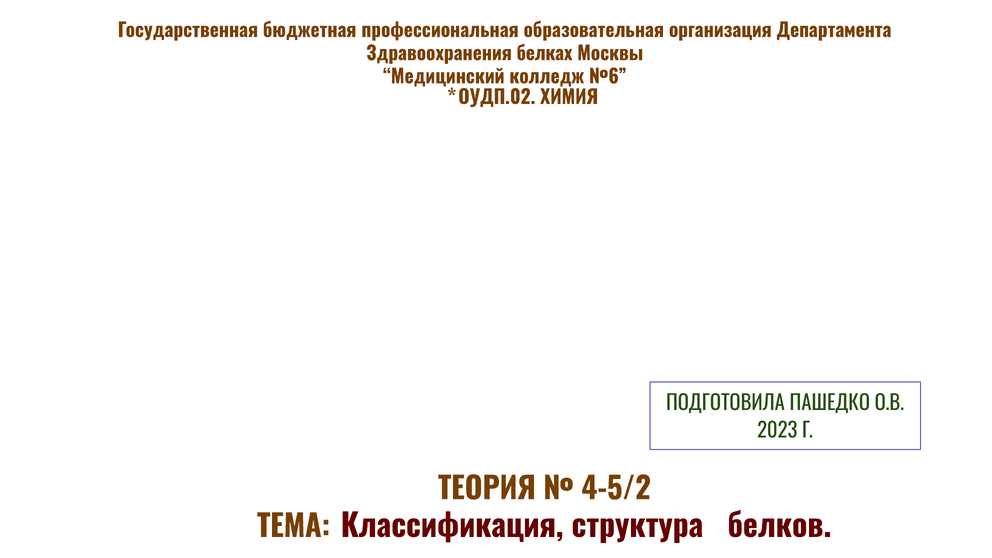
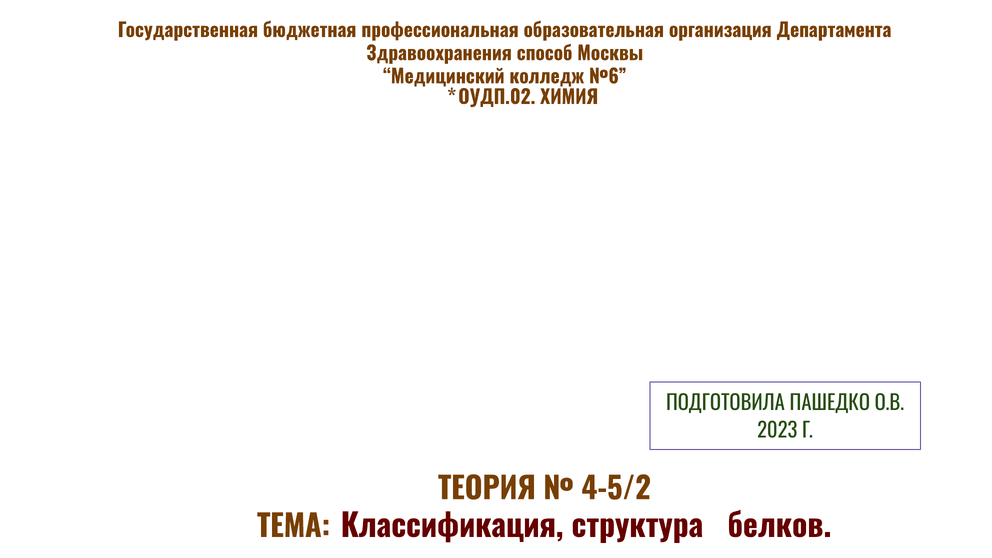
белках: белках -> способ (545, 54)
